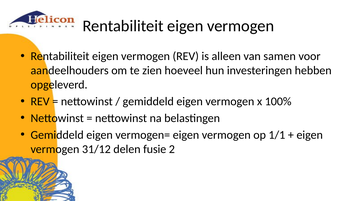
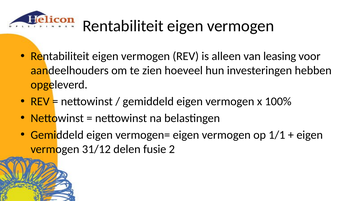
samen: samen -> leasing (280, 56)
